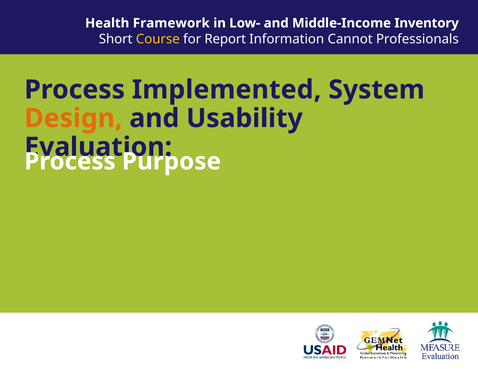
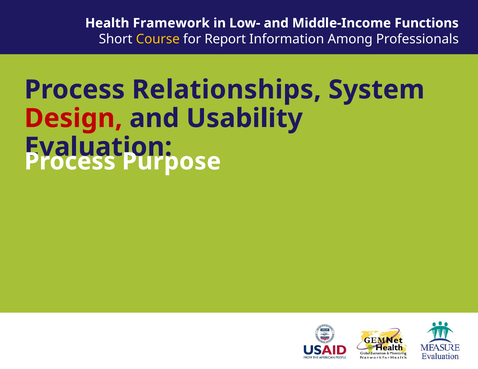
Inventory: Inventory -> Functions (427, 23)
Cannot: Cannot -> Among (350, 39)
Implemented: Implemented -> Relationships (227, 90)
Design colour: orange -> red (73, 118)
